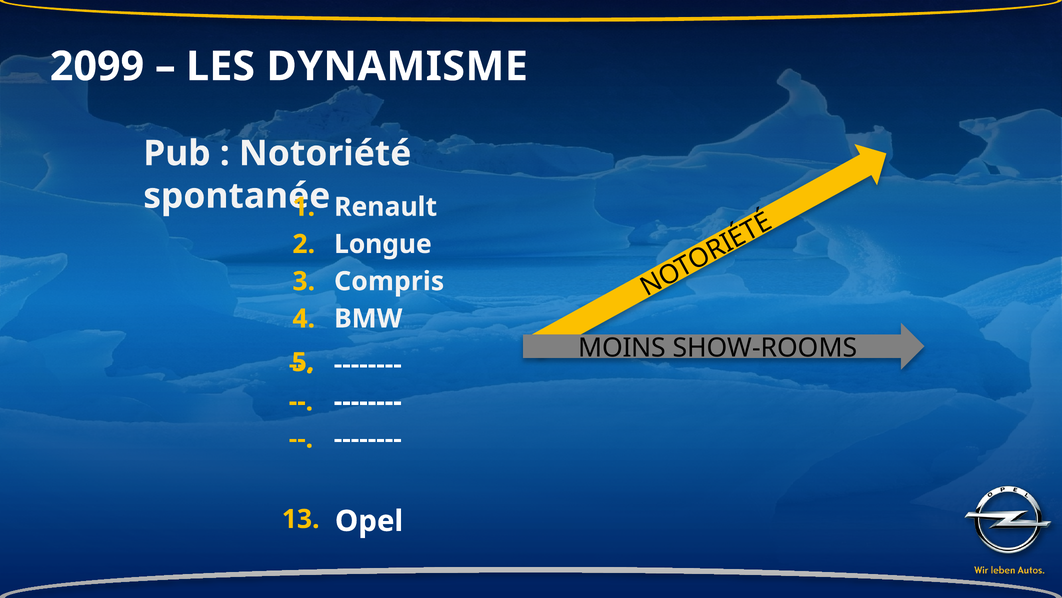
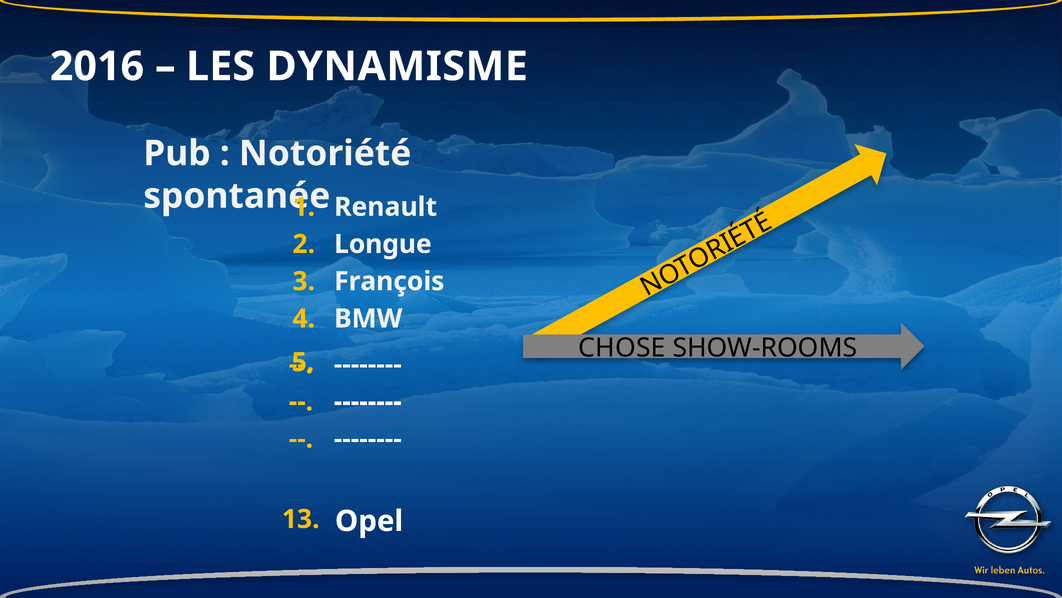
2099: 2099 -> 2016 (97, 66)
Compris: Compris -> François (389, 281)
MOINS: MOINS -> CHOSE (622, 348)
